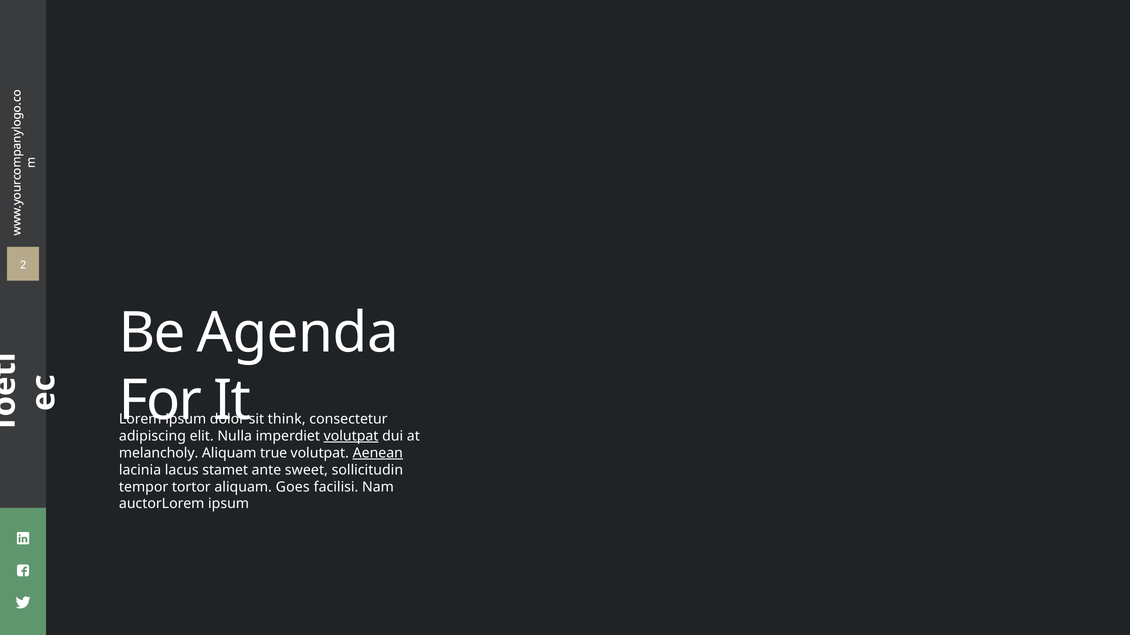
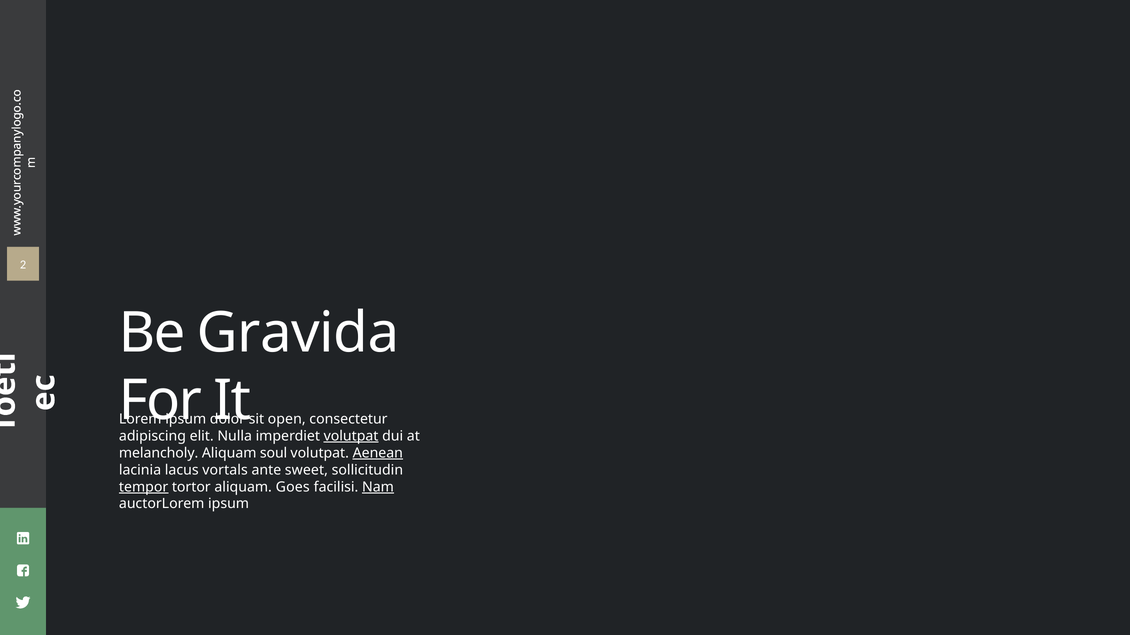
Agenda: Agenda -> Gravida (298, 333)
think: think -> open (287, 420)
true: true -> soul (274, 453)
stamet: stamet -> vortals (225, 470)
tempor underline: none -> present (144, 487)
Nam underline: none -> present (378, 487)
